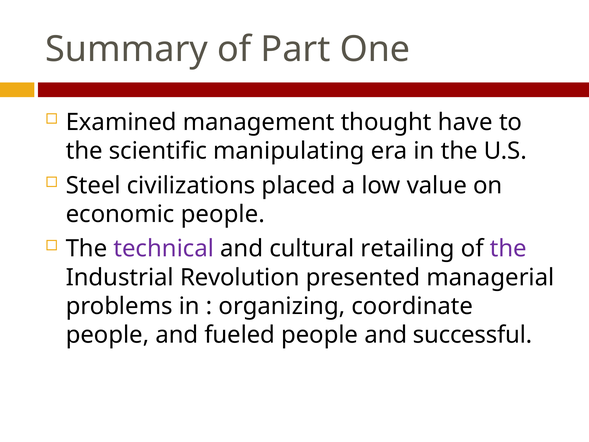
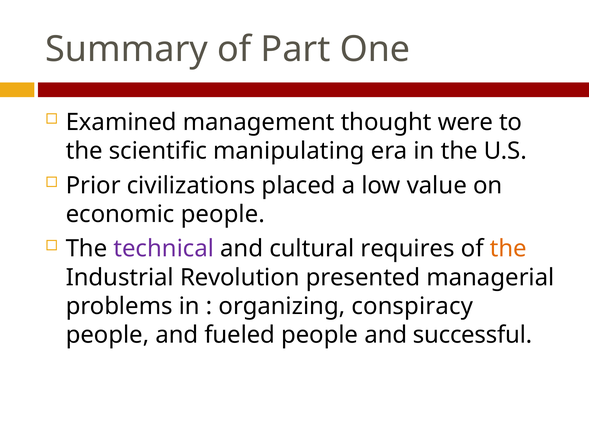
have: have -> were (465, 122)
Steel: Steel -> Prior (93, 186)
retailing: retailing -> requires (408, 249)
the colour: purple -> orange (508, 249)
coordinate: coordinate -> conspiracy (412, 306)
